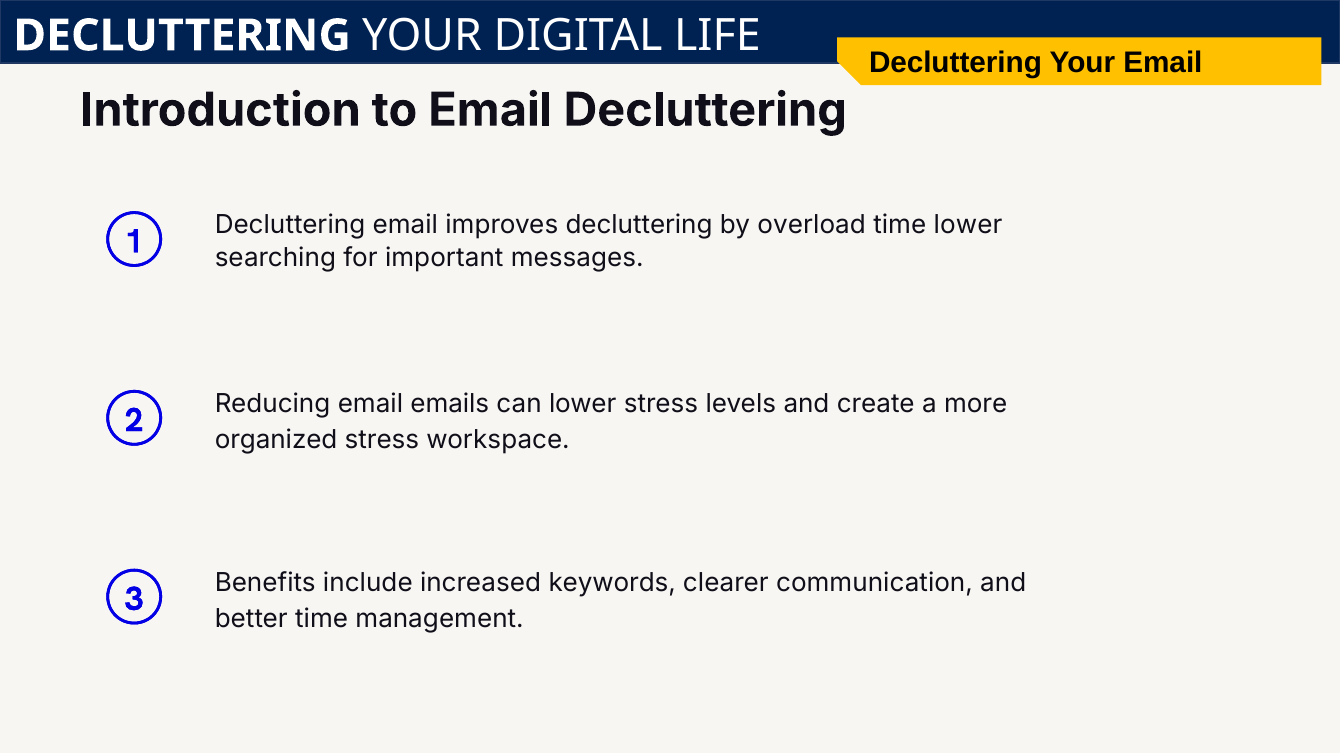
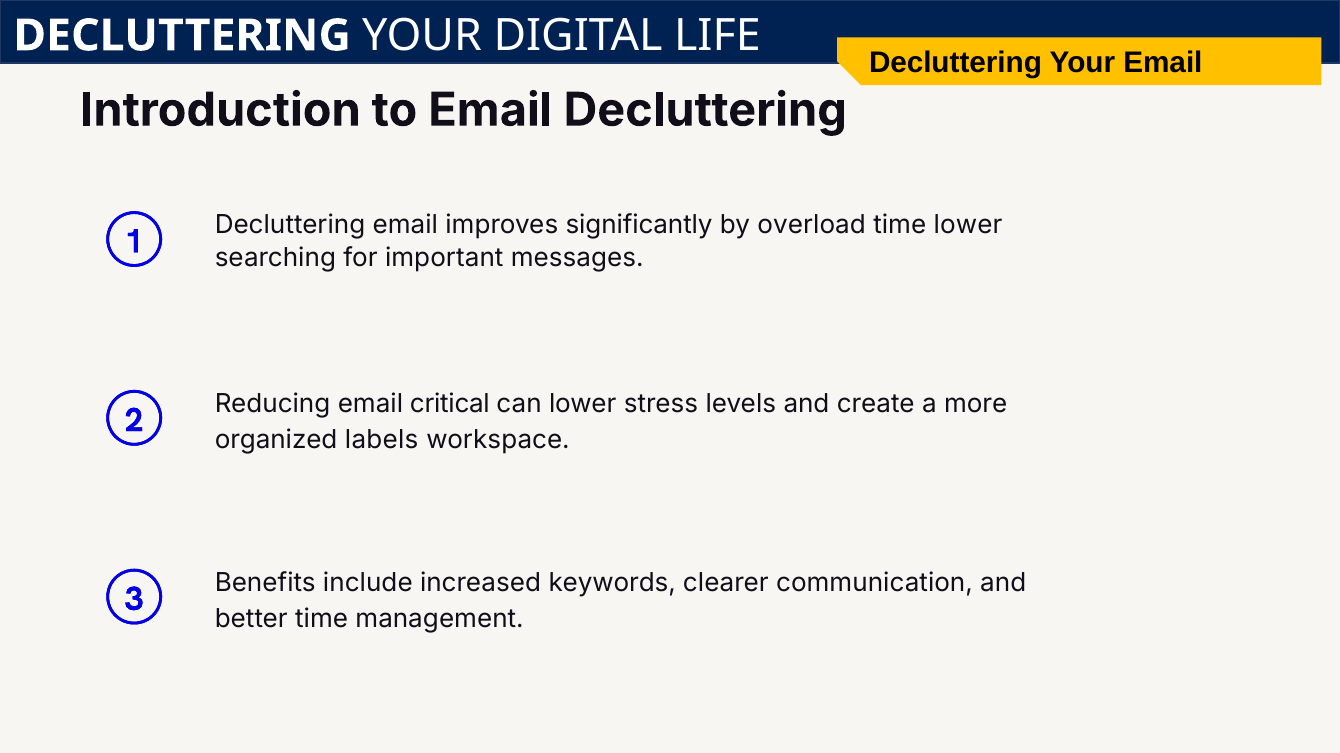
improves decluttering: decluttering -> significantly (639, 225)
emails: emails -> critical (450, 404)
organized stress: stress -> labels (382, 440)
